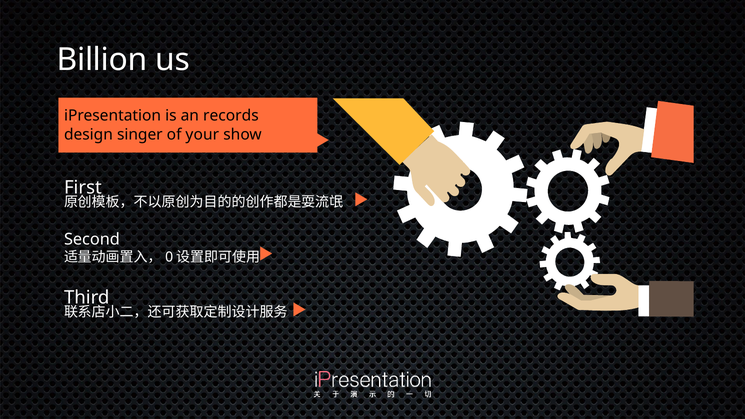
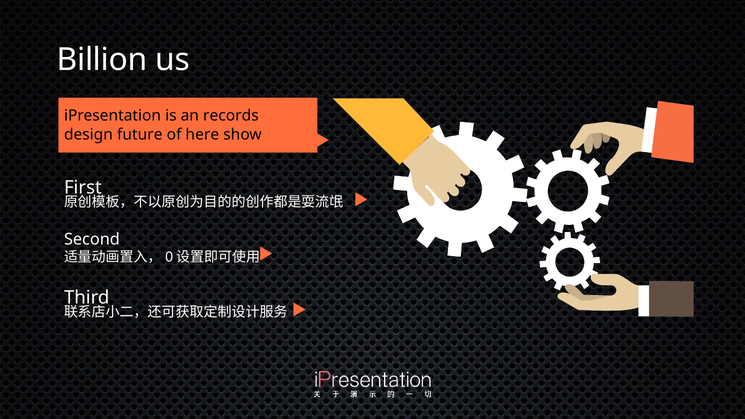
singer: singer -> future (140, 134)
your: your -> here (202, 134)
